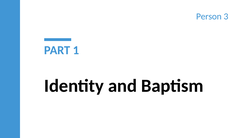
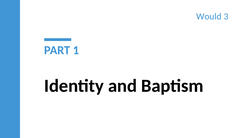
Person: Person -> Would (209, 16)
